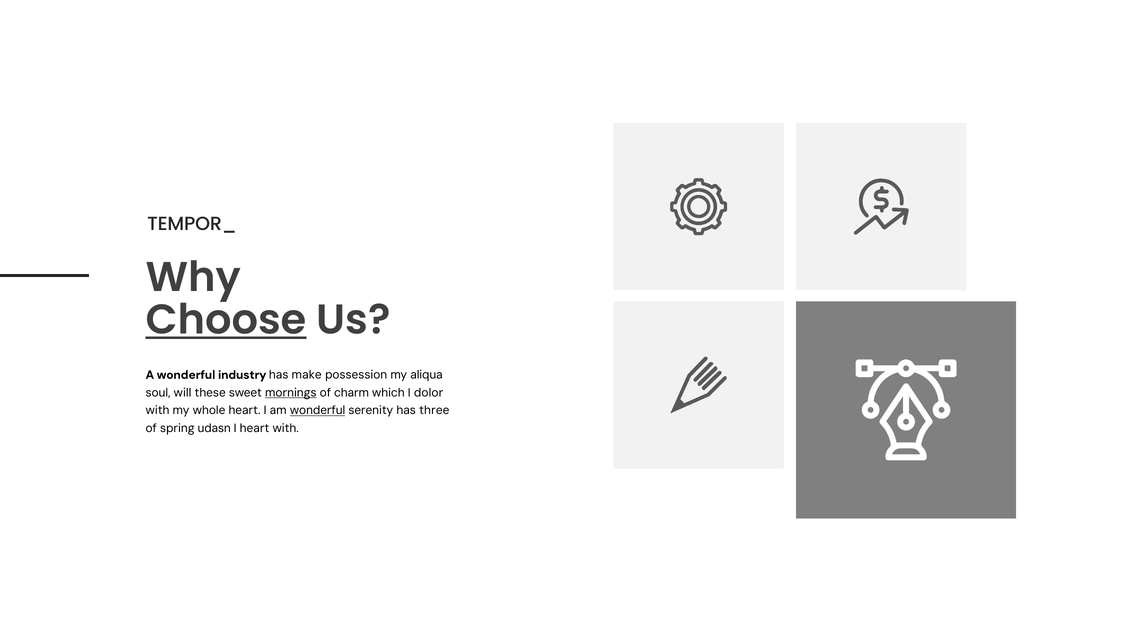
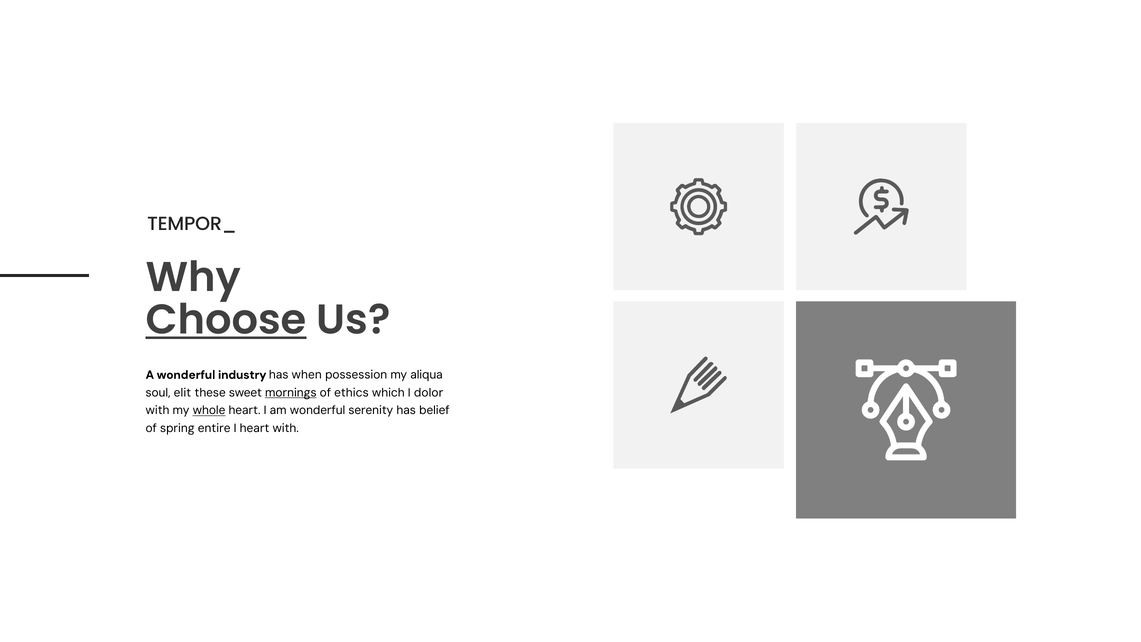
make: make -> when (307, 375)
will: will -> elit (182, 393)
charm: charm -> ethics (351, 393)
whole underline: none -> present (209, 410)
wonderful underline: present -> none (318, 410)
three: three -> belief (434, 410)
udasn: udasn -> entire (214, 428)
